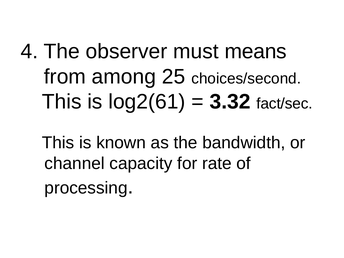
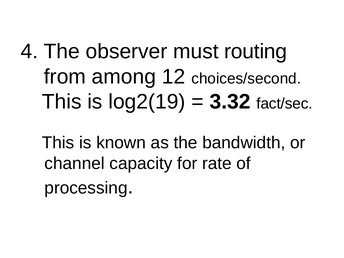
means: means -> routing (256, 51)
25: 25 -> 12 (174, 77)
log2(61: log2(61 -> log2(19 (147, 102)
